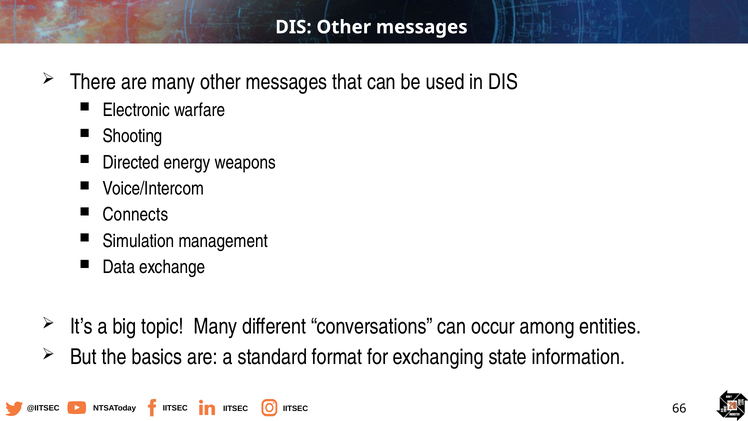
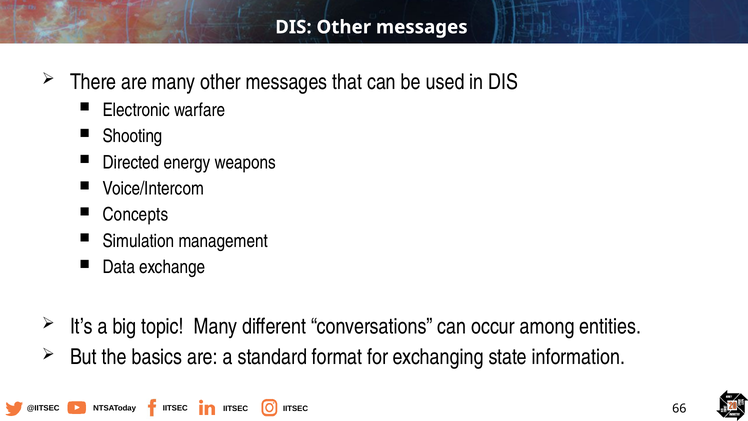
Connects: Connects -> Concepts (135, 215)
